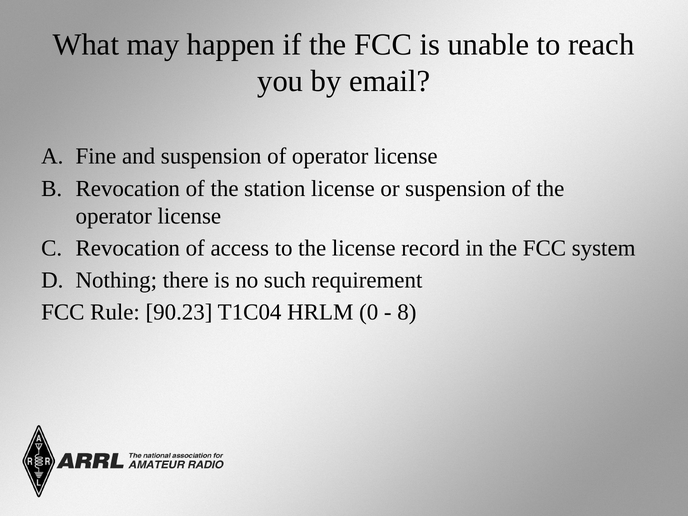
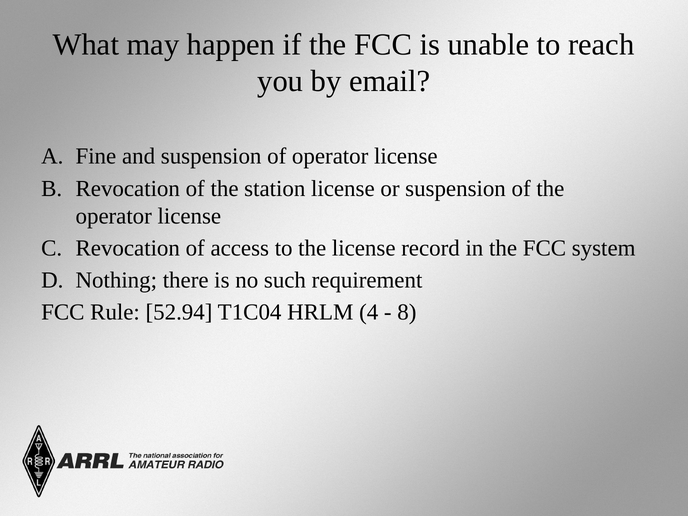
90.23: 90.23 -> 52.94 (179, 312)
0: 0 -> 4 (369, 312)
